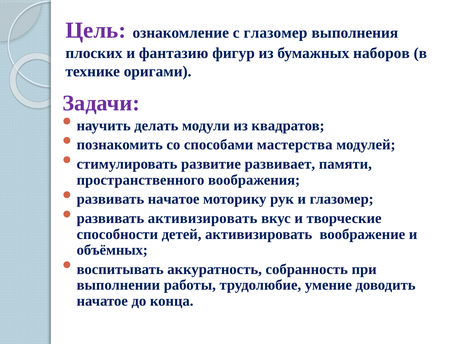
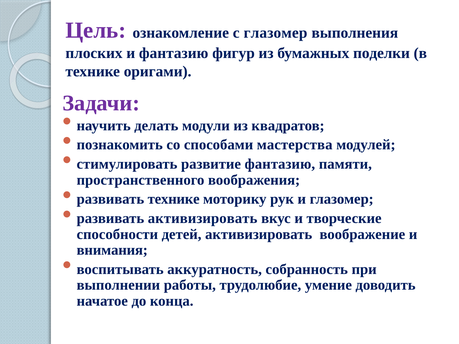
наборов: наборов -> поделки (382, 53)
развитие развивает: развивает -> фантазию (280, 164)
развивать начатое: начатое -> технике (174, 199)
объёмных: объёмных -> внимания (112, 250)
